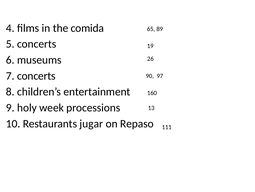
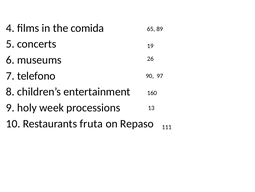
7 concerts: concerts -> telefono (36, 76)
jugar: jugar -> fruta (91, 123)
